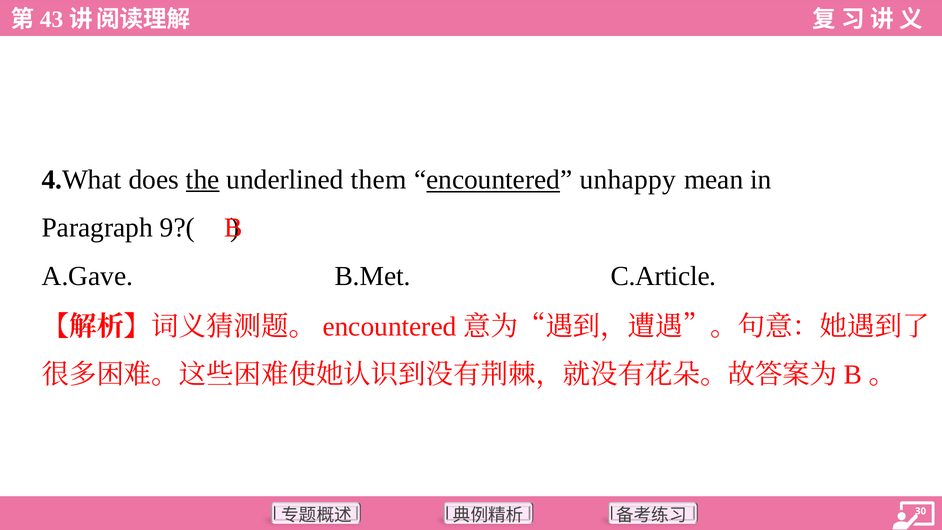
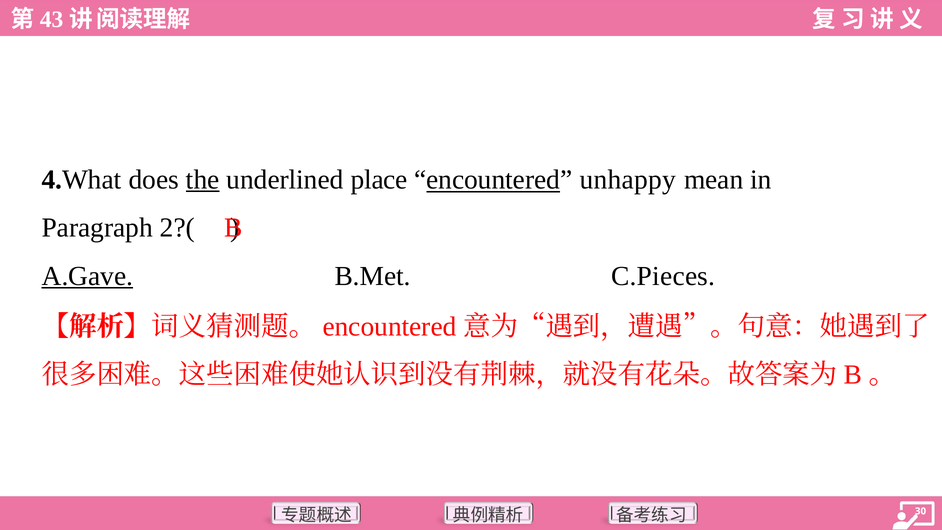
them: them -> place (379, 179)
9?(: 9?( -> 2?( (177, 228)
A.Gave underline: none -> present (87, 276)
C.Article: C.Article -> C.Pieces (663, 276)
